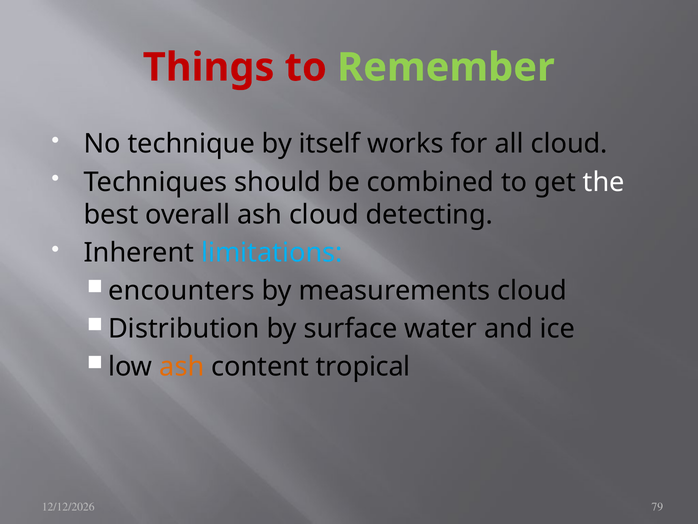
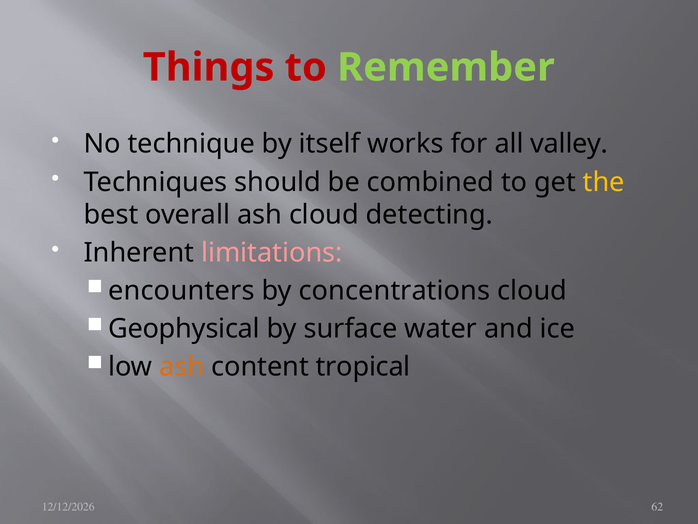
all cloud: cloud -> valley (569, 144)
the colour: white -> yellow (604, 182)
limitations colour: light blue -> pink (272, 252)
measurements: measurements -> concentrations (394, 291)
Distribution: Distribution -> Geophysical (184, 329)
79: 79 -> 62 (657, 506)
